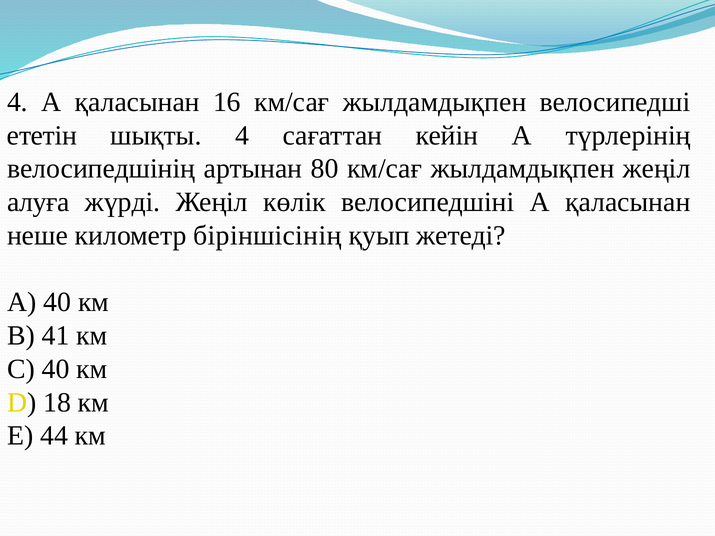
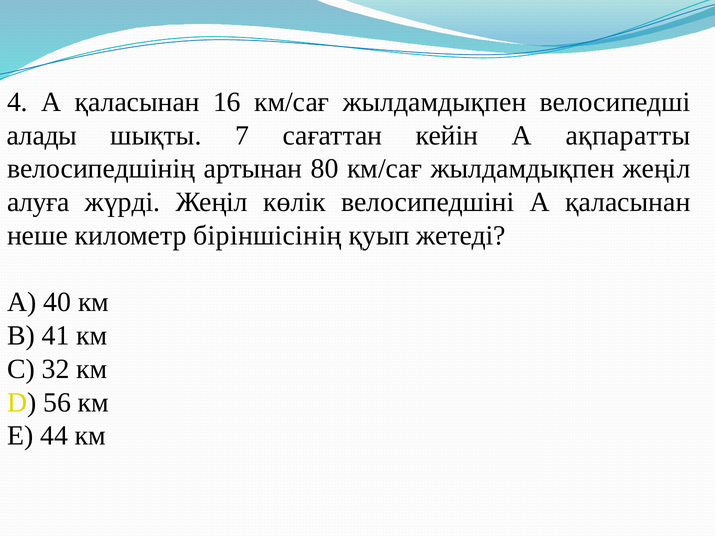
ететін: ететін -> алады (42, 135)
шықты 4: 4 -> 7 (242, 135)
түрлерінің: түрлерінің -> ақпаратты (628, 135)
С 40: 40 -> 32 (56, 369)
18: 18 -> 56 (57, 403)
